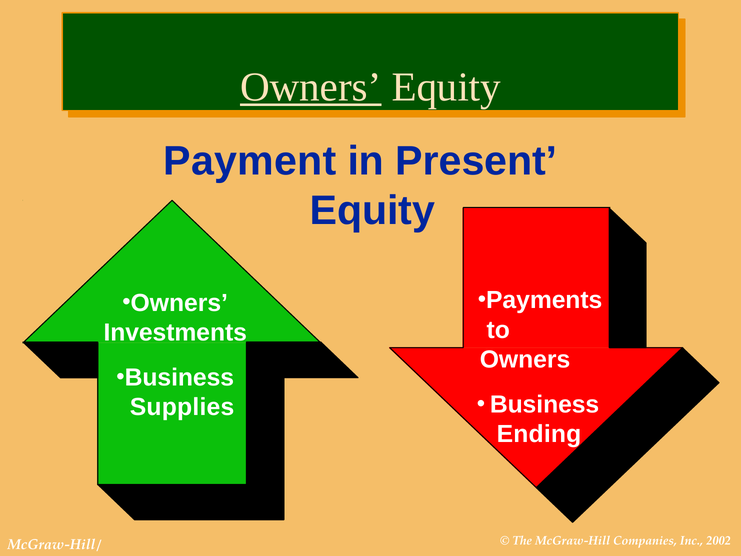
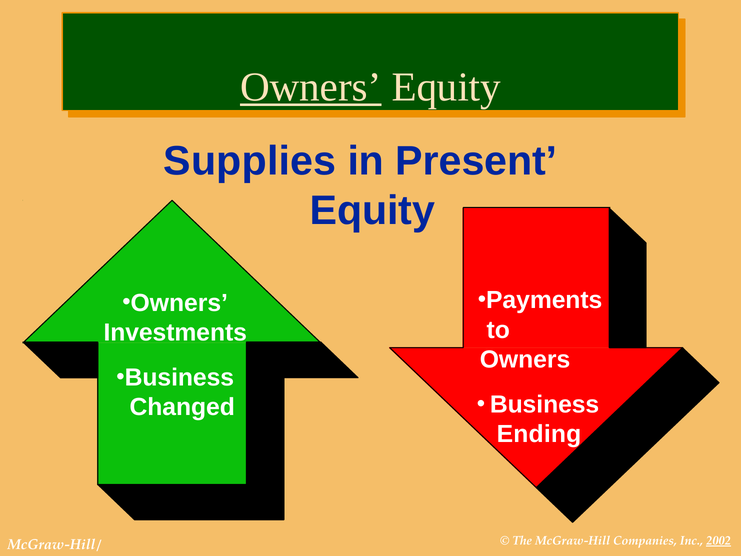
Payment: Payment -> Supplies (250, 161)
Supplies: Supplies -> Changed (182, 407)
2002 underline: none -> present (719, 540)
